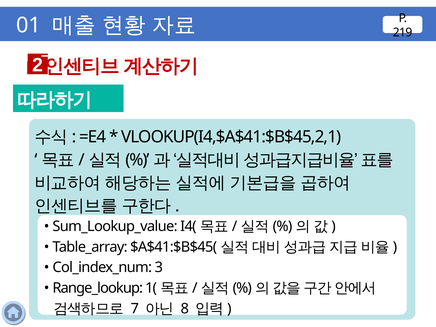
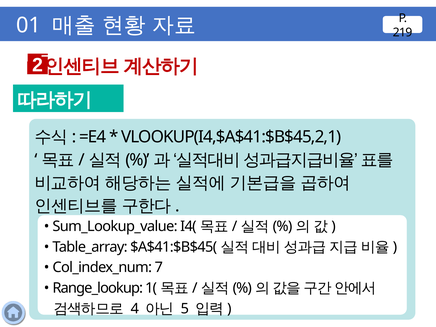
3: 3 -> 7 (159, 267)
7: 7 -> 4 (135, 309)
8: 8 -> 5 (185, 309)
